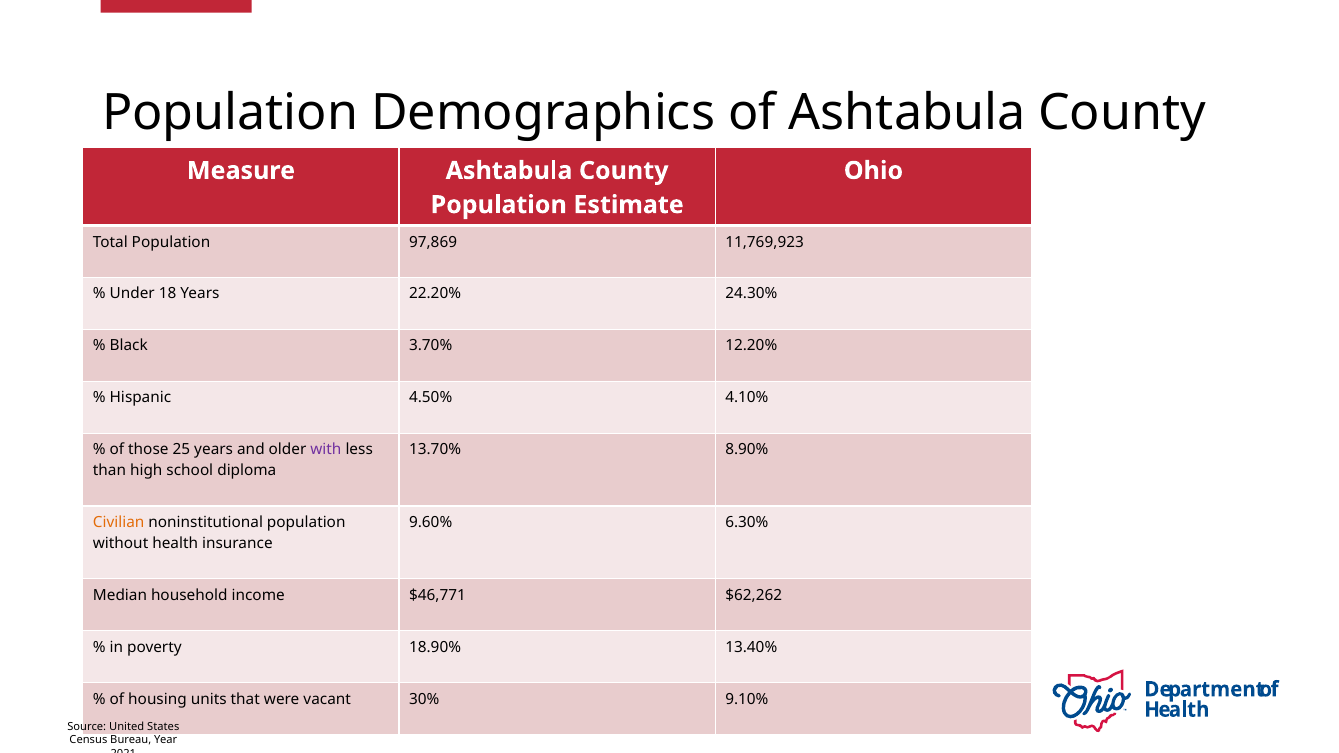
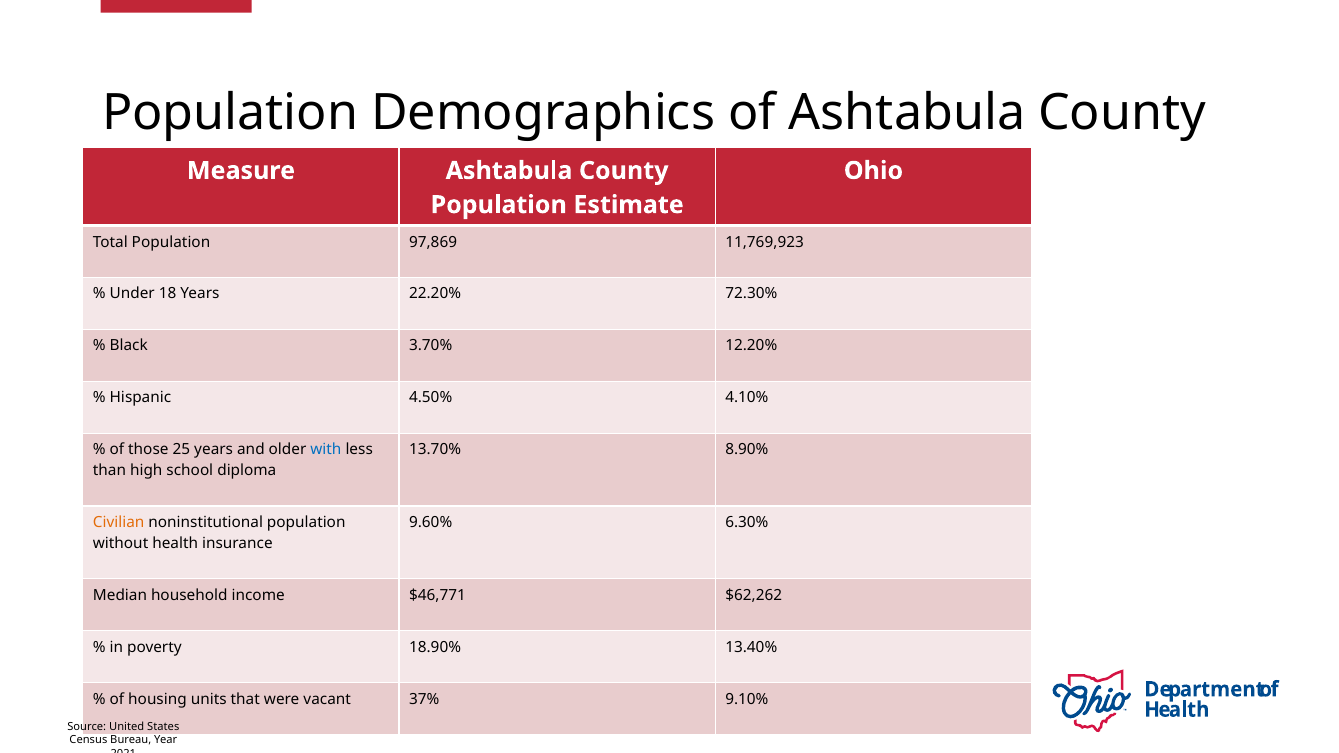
24.30%: 24.30% -> 72.30% (751, 294)
with colour: purple -> blue (326, 450)
30%: 30% -> 37% (424, 699)
